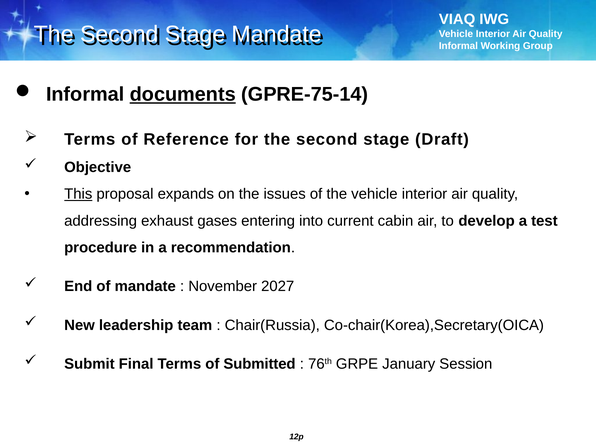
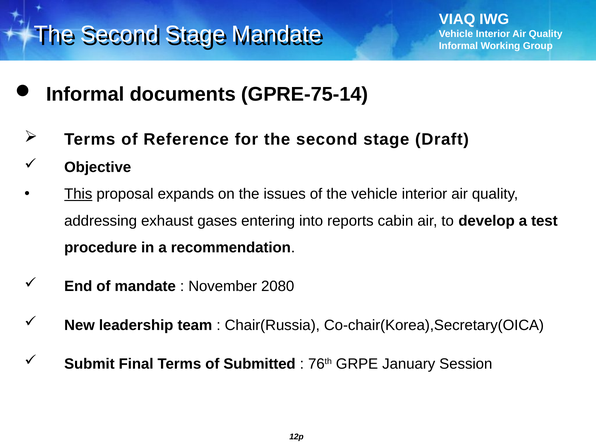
documents underline: present -> none (183, 94)
current: current -> reports (350, 221)
2027: 2027 -> 2080 (278, 286)
